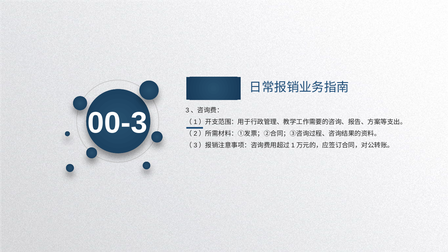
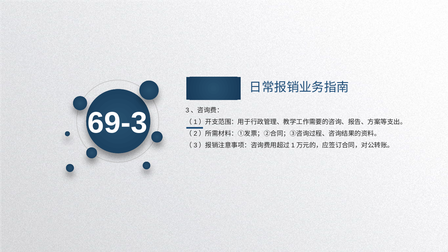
00-3: 00-3 -> 69-3 (117, 123)
